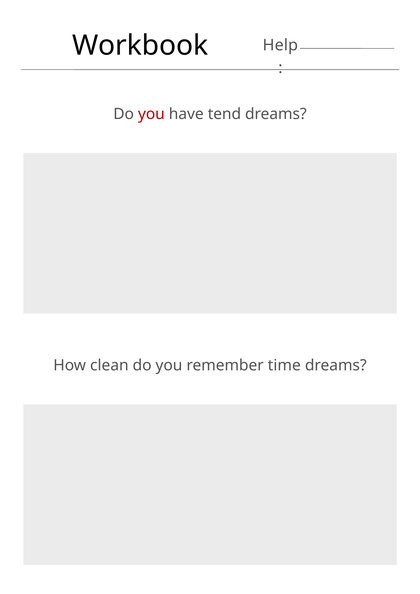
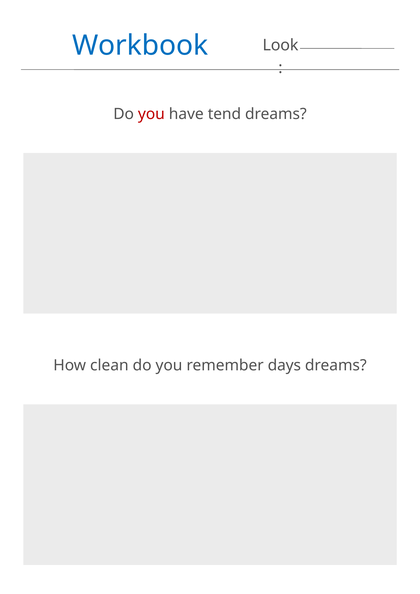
Workbook colour: black -> blue (140, 46)
Help: Help -> Look (280, 45)
time: time -> days (284, 366)
